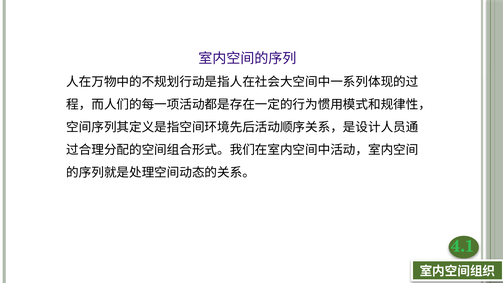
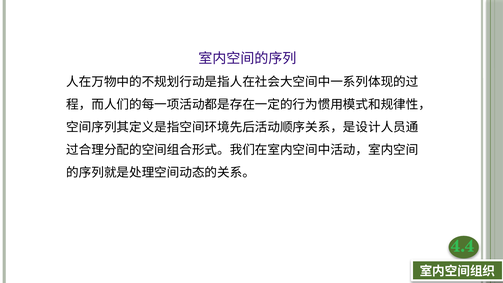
4.1: 4.1 -> 4.4 (463, 246)
